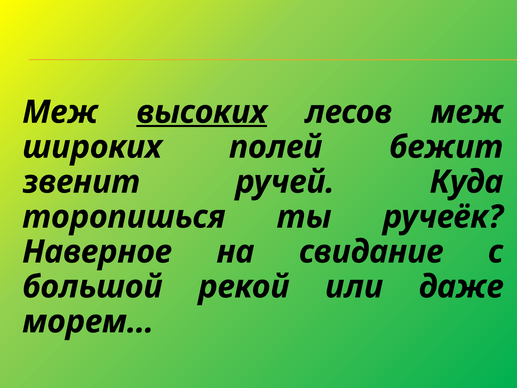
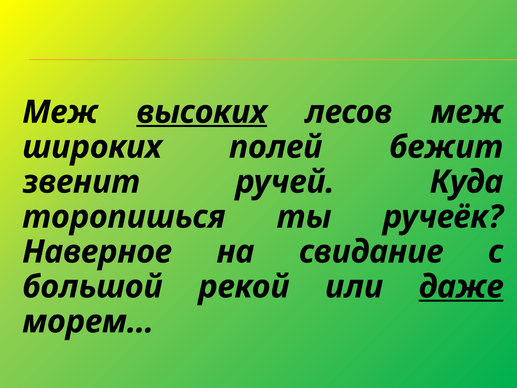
даже underline: none -> present (461, 287)
